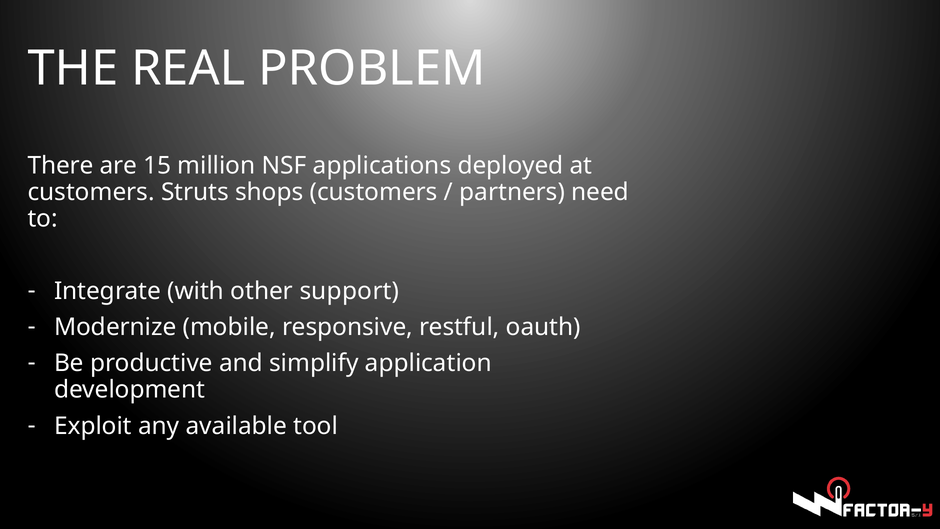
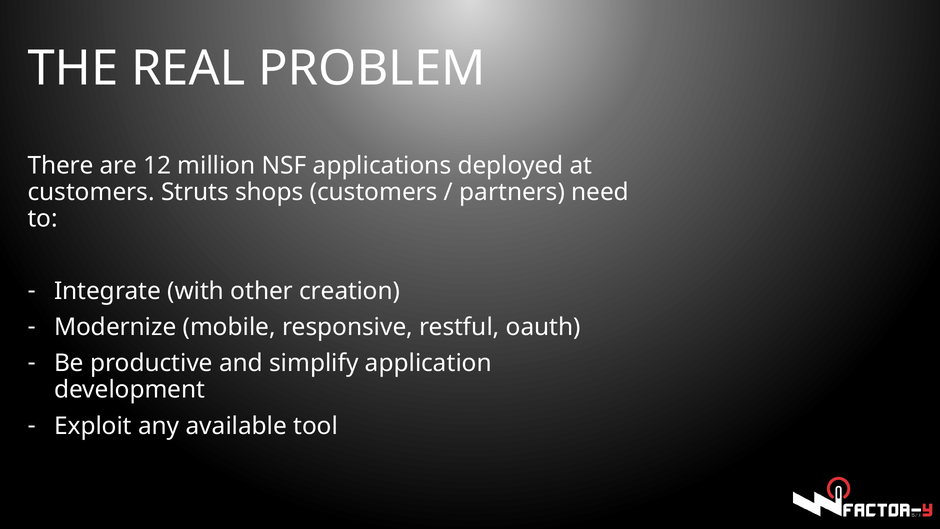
15: 15 -> 12 (157, 166)
support: support -> creation (350, 291)
